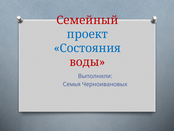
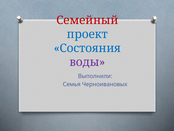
воды colour: red -> purple (87, 62)
